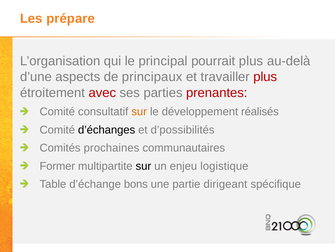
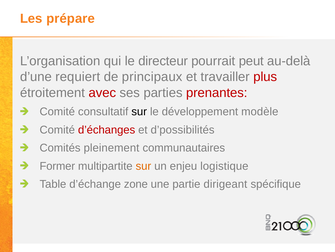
principal: principal -> directeur (163, 61)
pourrait plus: plus -> peut (251, 61)
aspects: aspects -> requiert (78, 77)
sur colour: orange -> black (139, 111)
réalisés: réalisés -> modèle (260, 111)
d’échanges colour: black -> red (107, 130)
prochaines: prochaines -> pleinement (111, 148)
sur colour: black -> orange (143, 166)
bons: bons -> zone (136, 184)
